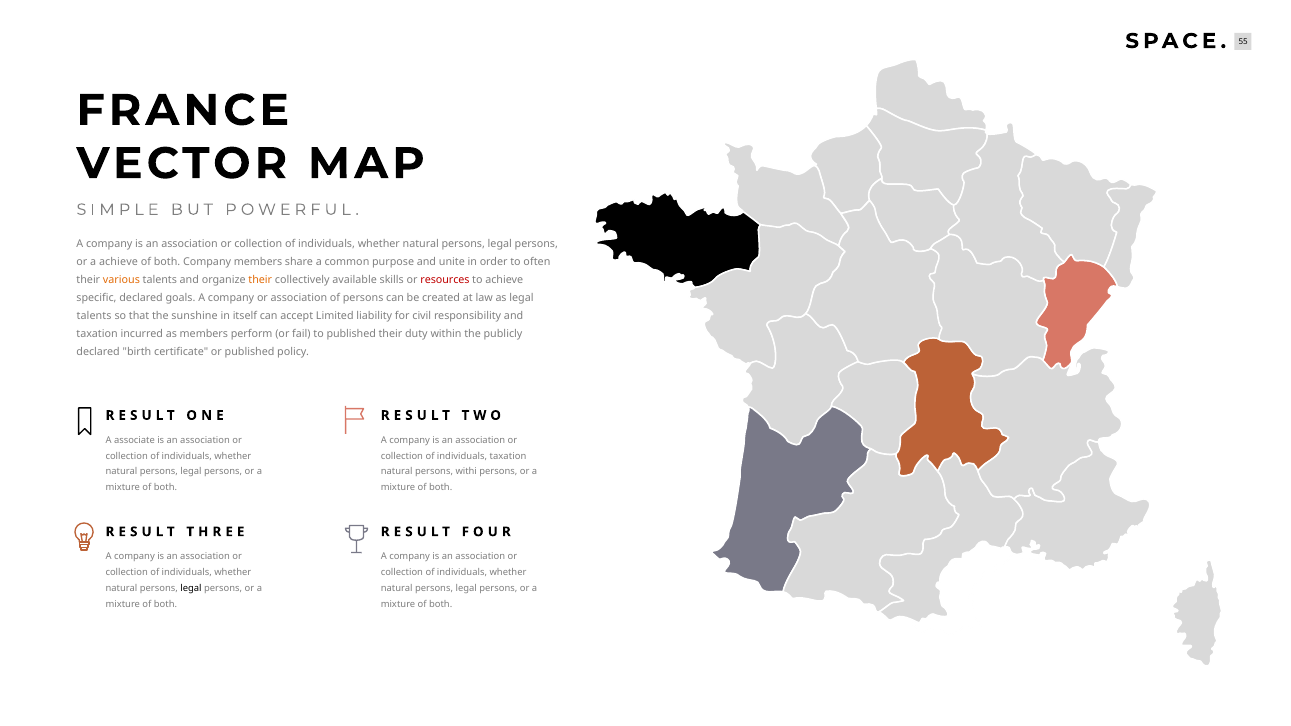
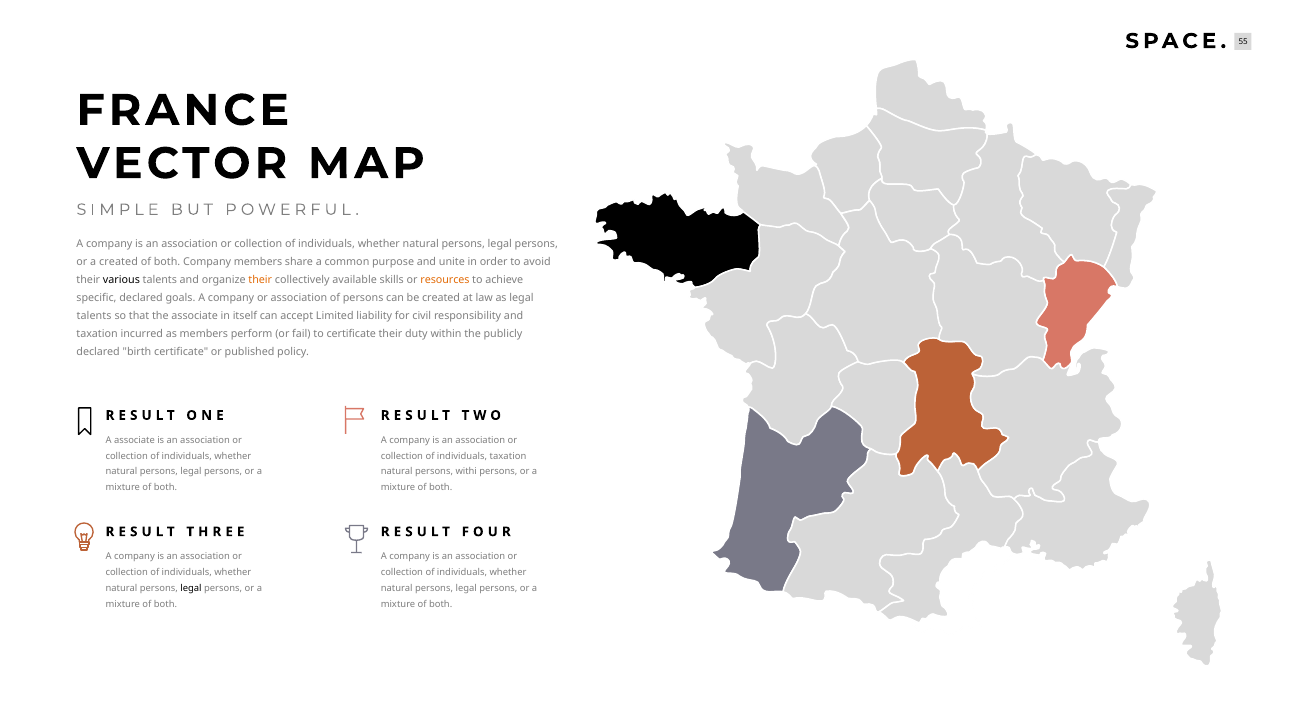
a achieve: achieve -> created (118, 262)
often: often -> avoid (537, 262)
various colour: orange -> black (121, 280)
resources colour: red -> orange (445, 280)
the sunshine: sunshine -> associate (195, 316)
to published: published -> certificate (351, 334)
